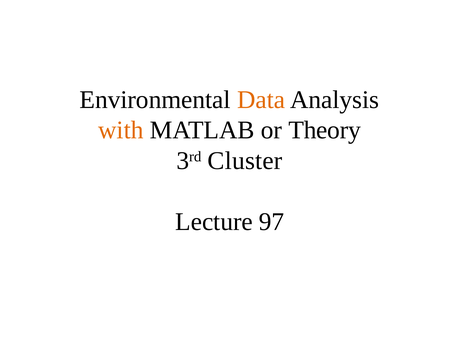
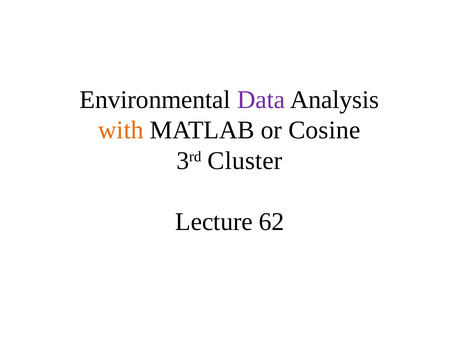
Data colour: orange -> purple (261, 100)
Theory: Theory -> Cosine (324, 130)
97: 97 -> 62 (272, 222)
